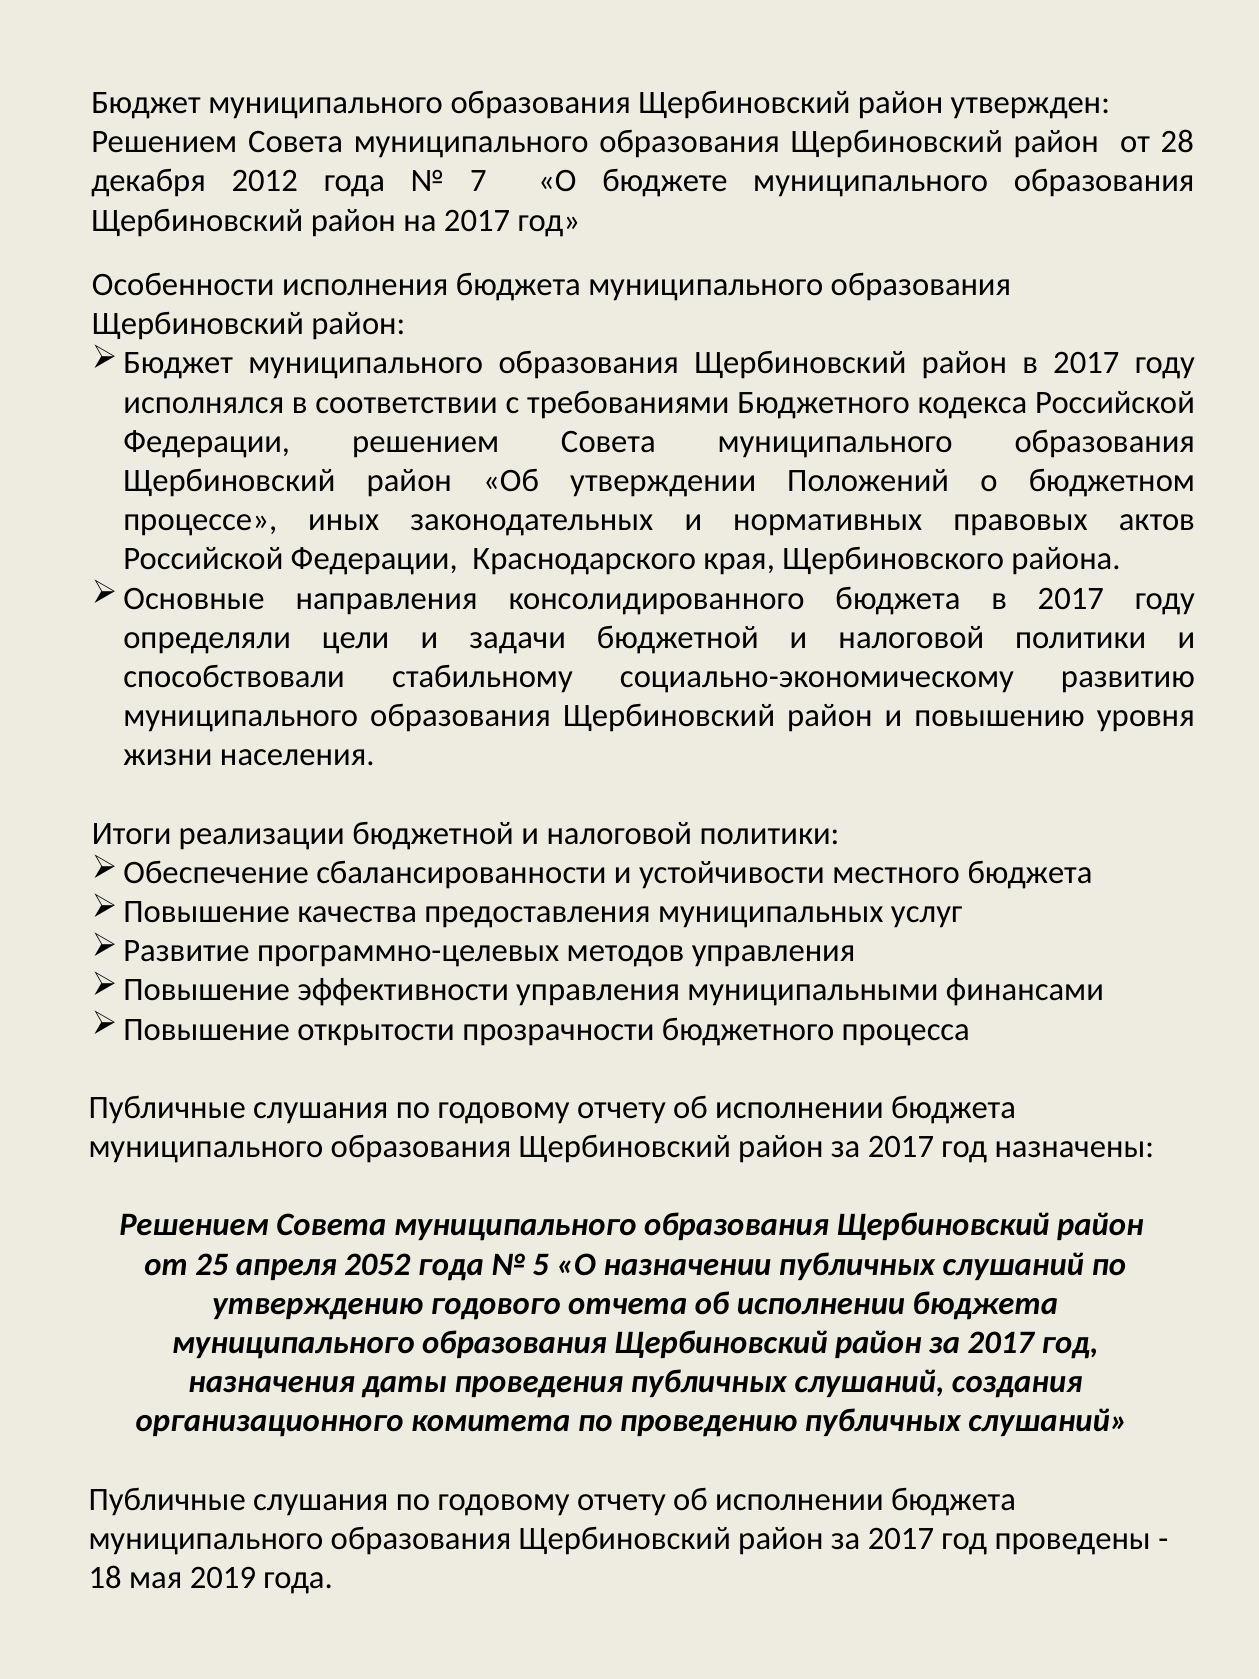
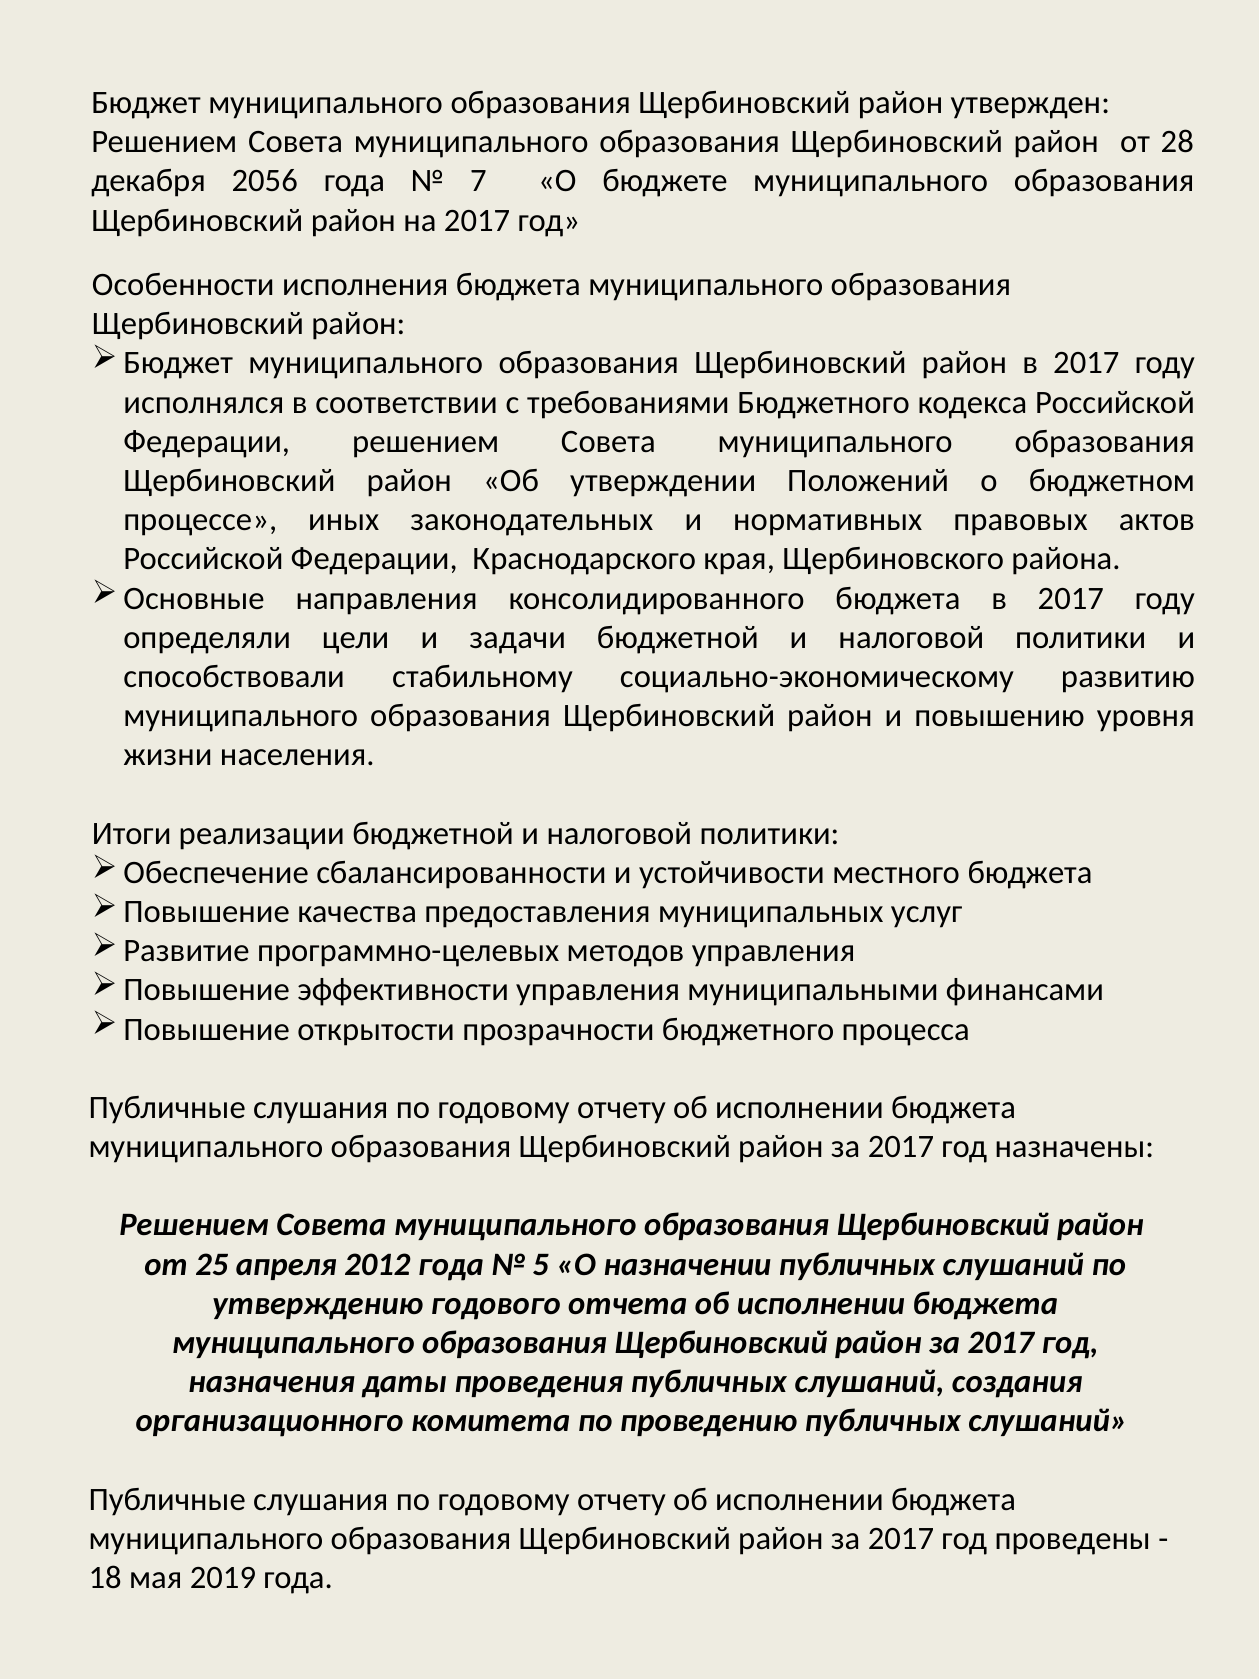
2012: 2012 -> 2056 (265, 181)
2052: 2052 -> 2012 (377, 1264)
